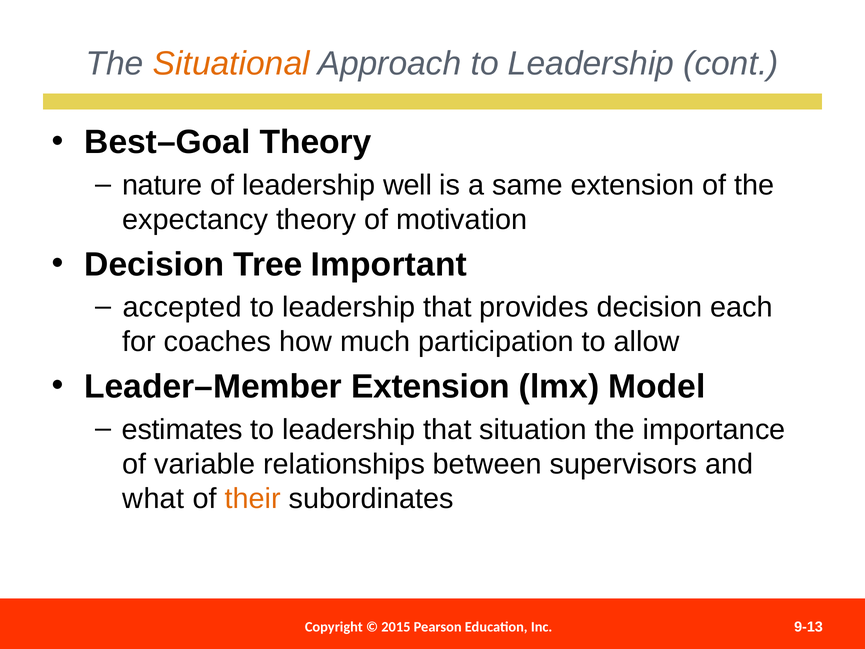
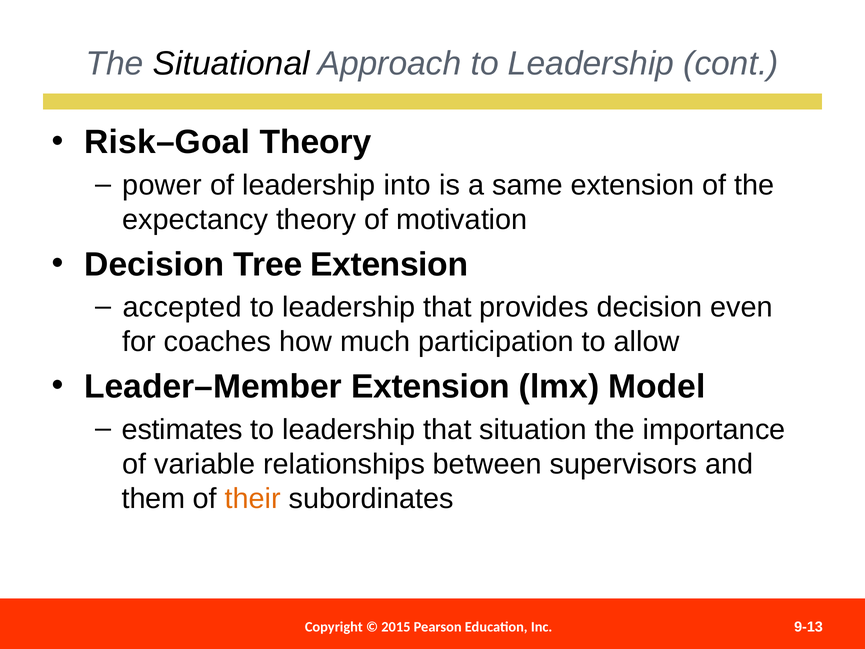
Situational colour: orange -> black (231, 64)
Best–Goal: Best–Goal -> Risk–Goal (167, 142)
nature: nature -> power (162, 185)
well: well -> into (407, 185)
Tree Important: Important -> Extension (389, 264)
each: each -> even (741, 307)
what: what -> them (154, 499)
